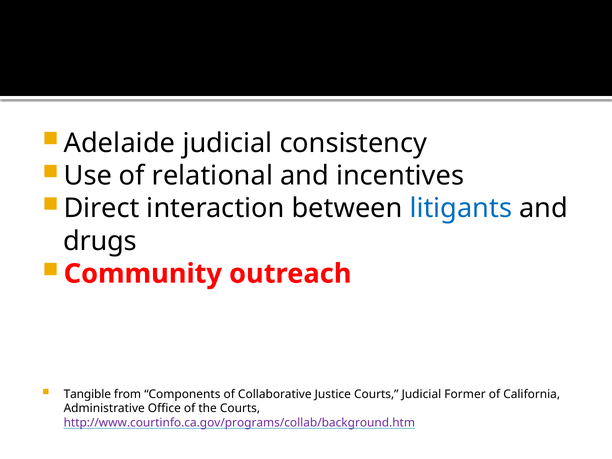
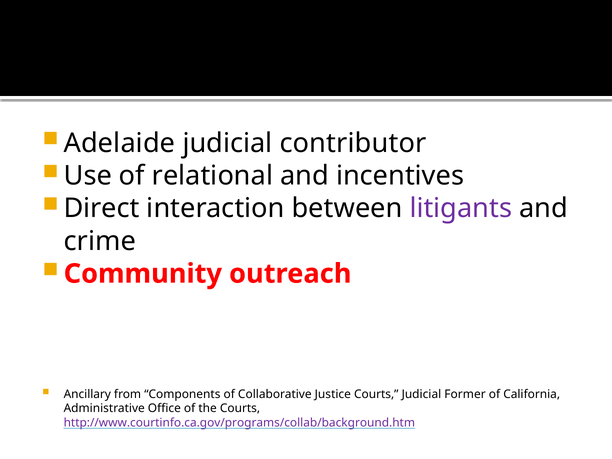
consistency: consistency -> contributor (353, 143)
litigants colour: blue -> purple (461, 208)
drugs: drugs -> crime (100, 241)
Tangible: Tangible -> Ancillary (87, 394)
